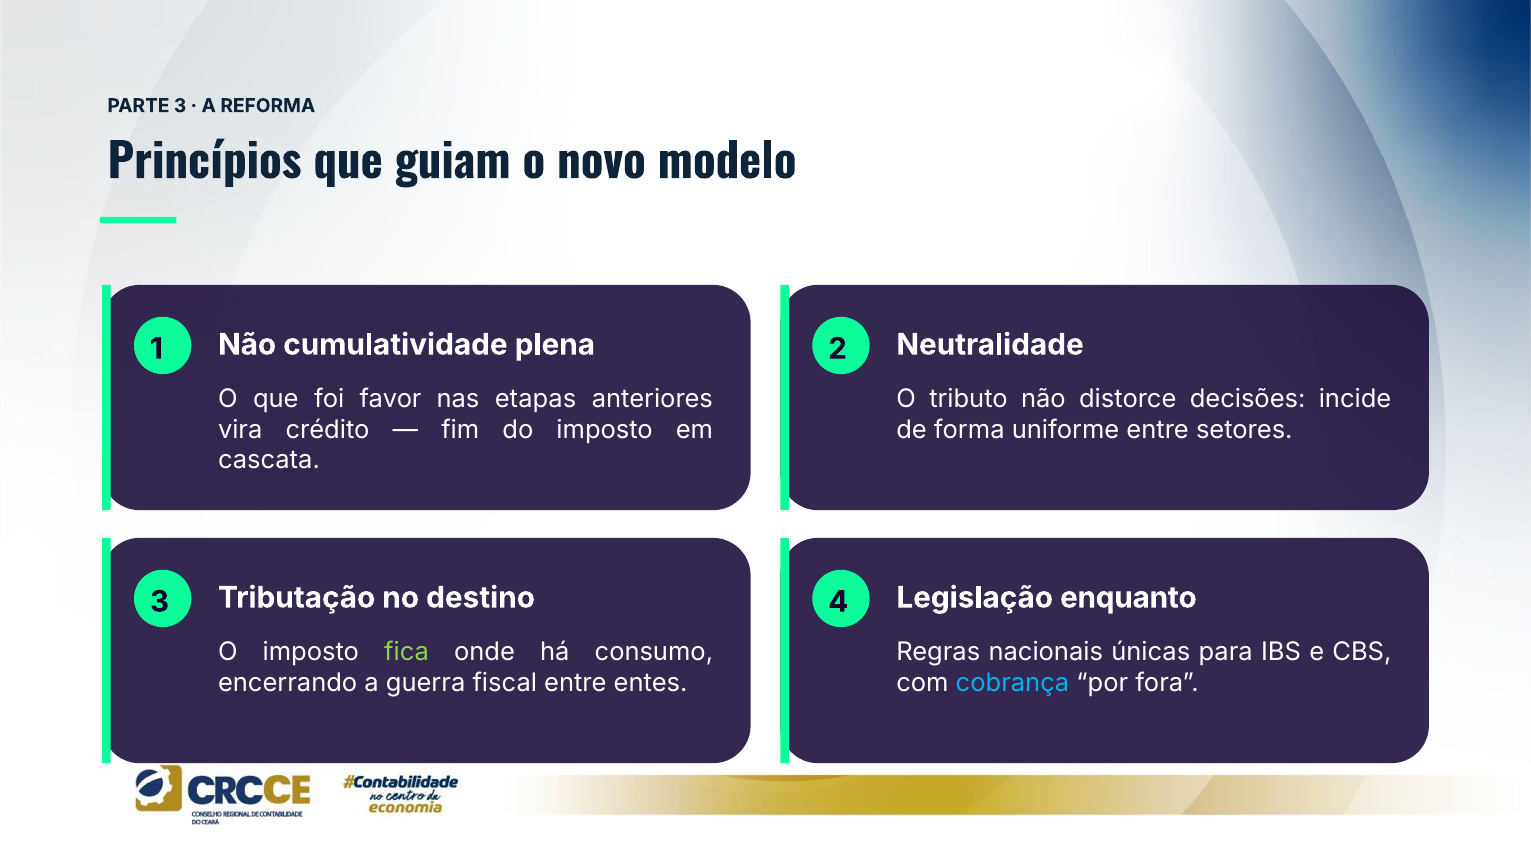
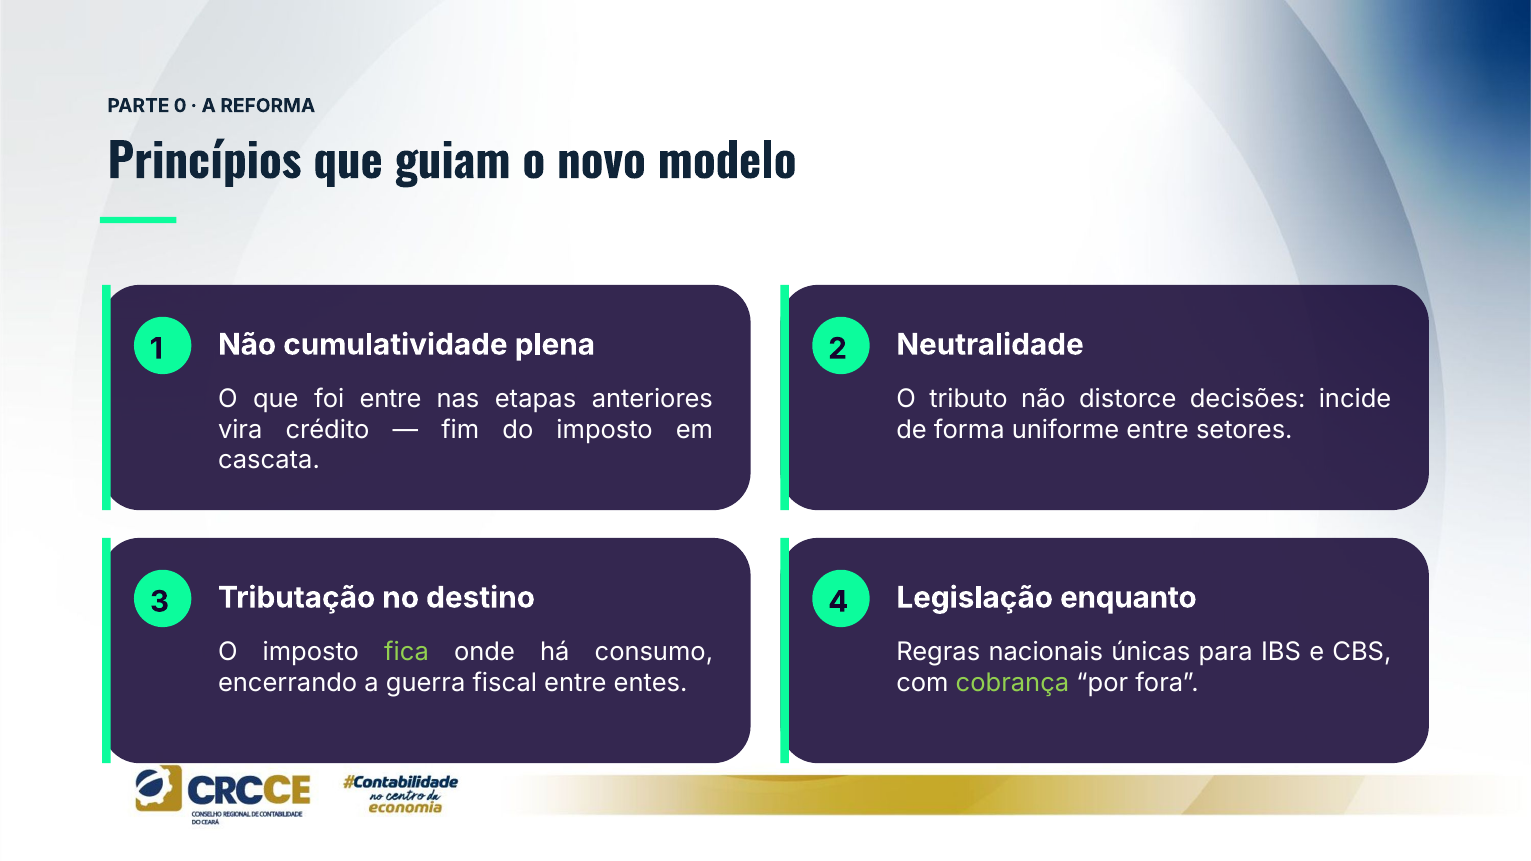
PARTE 3: 3 -> 0 (180, 106)
foi favor: favor -> entre (391, 399)
cobrança colour: light blue -> light green (1012, 683)
